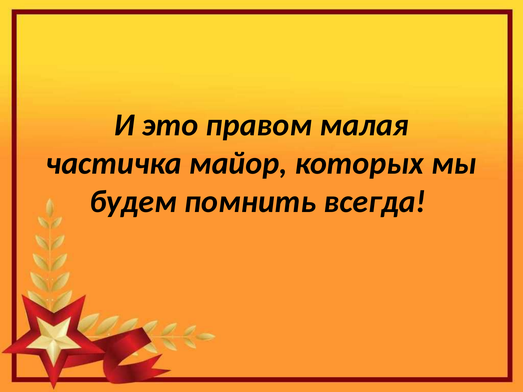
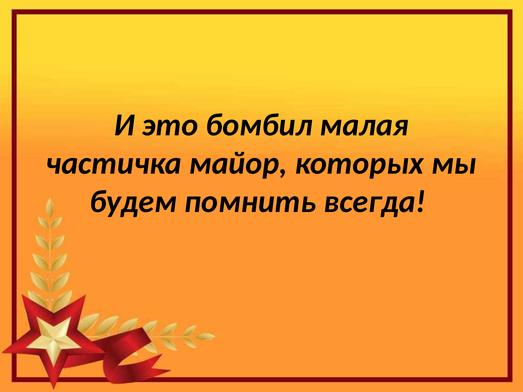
правом: правом -> бомбил (259, 125)
